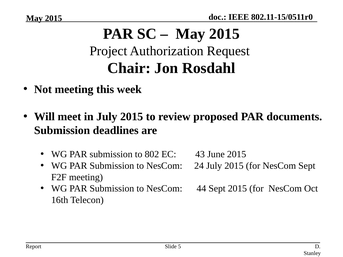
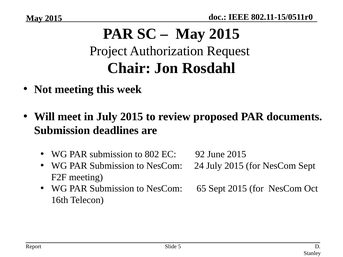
43: 43 -> 92 (200, 154)
44: 44 -> 65 (201, 189)
